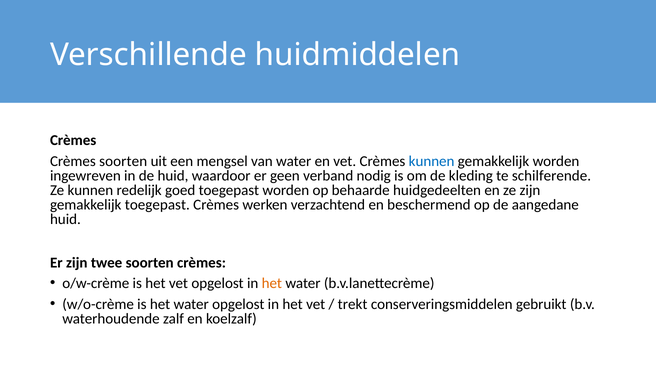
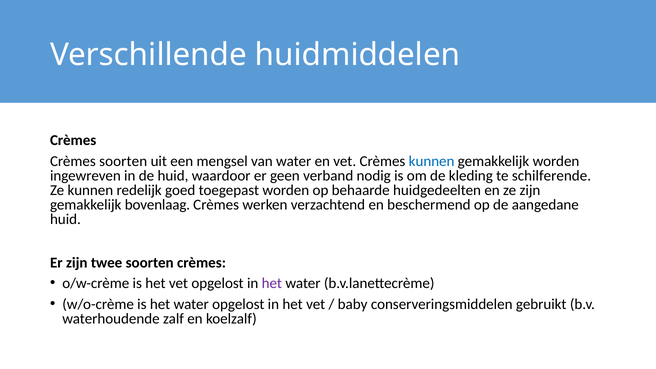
gemakkelijk toegepast: toegepast -> bovenlaag (157, 205)
het colour: orange -> purple (272, 283)
trekt: trekt -> baby (353, 304)
